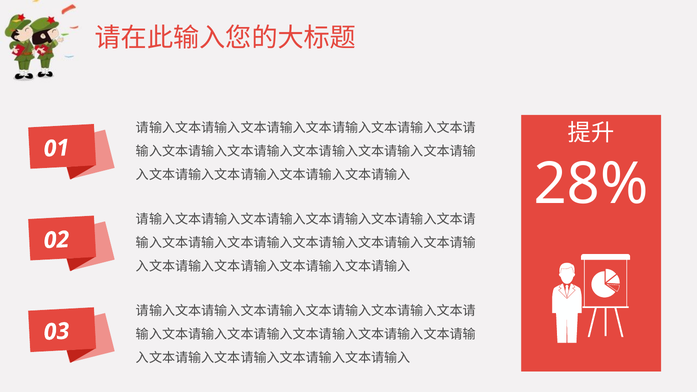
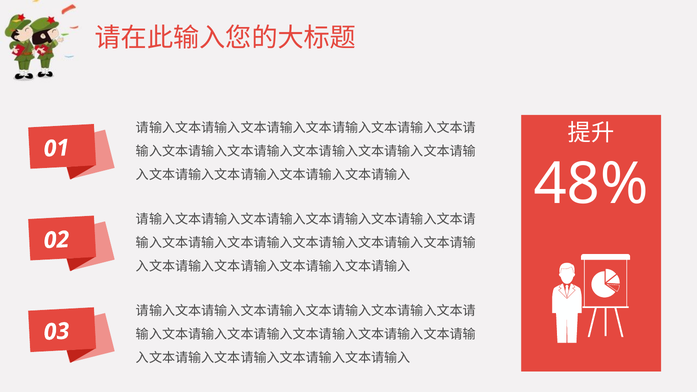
28%: 28% -> 48% (591, 184)
